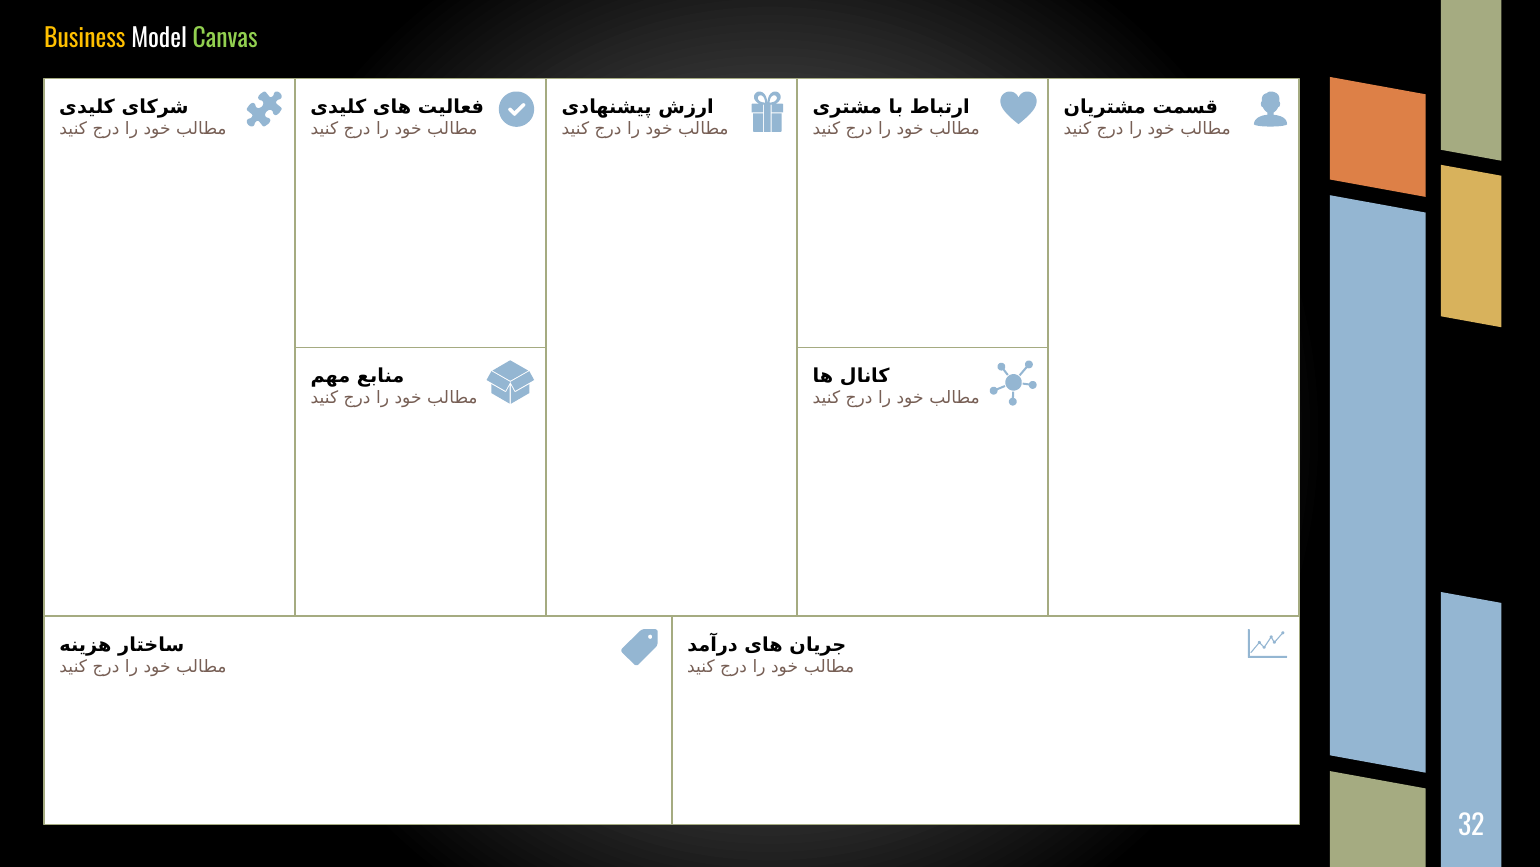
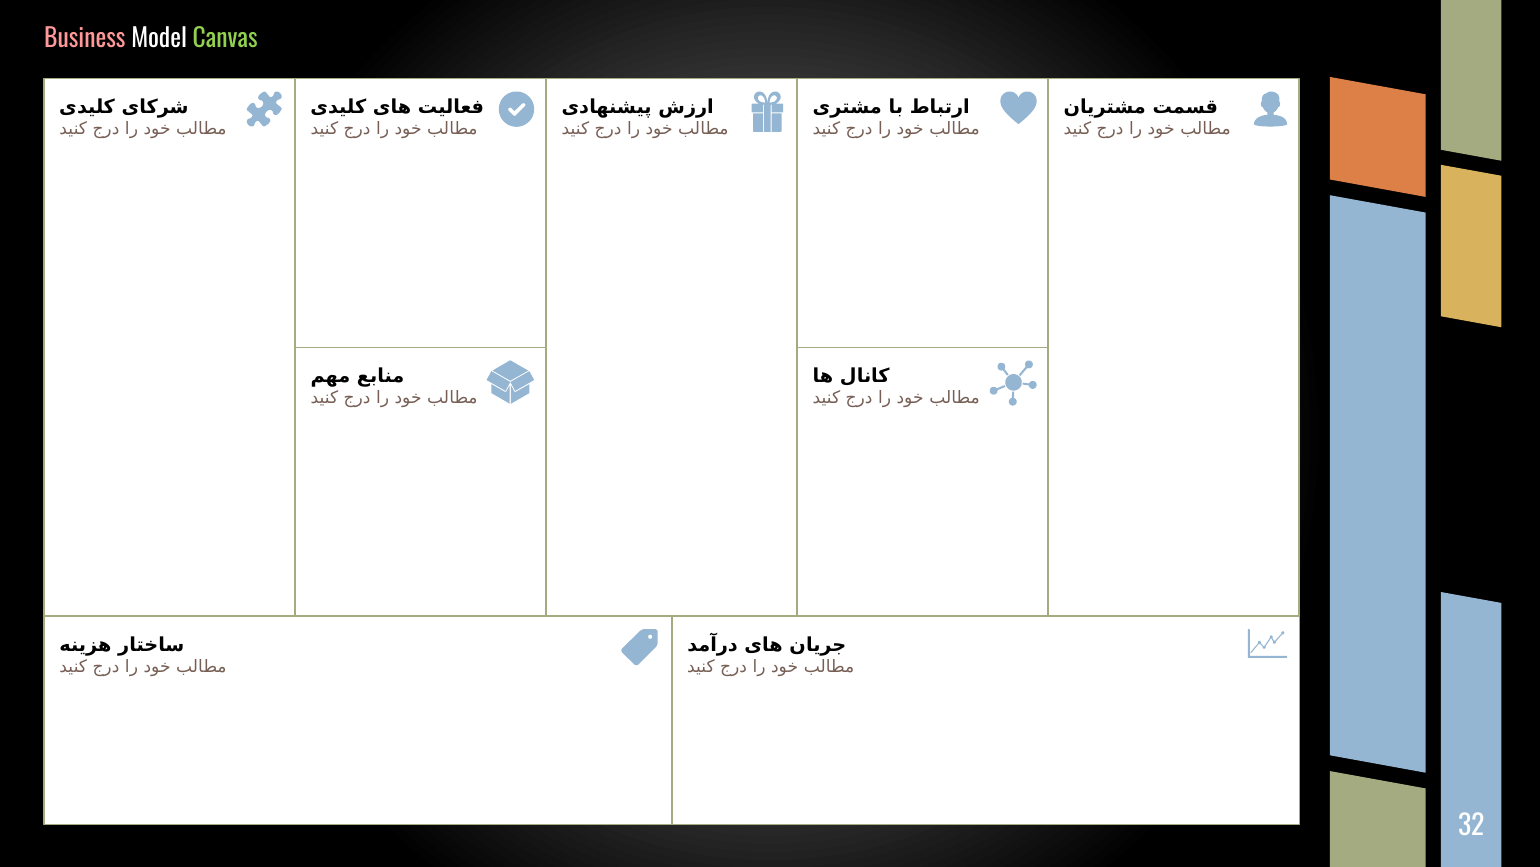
Business colour: yellow -> pink (85, 39)
